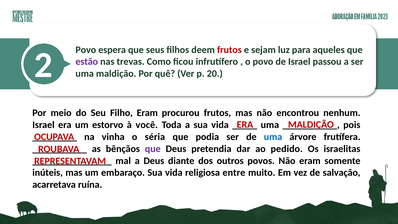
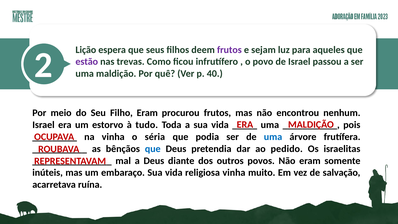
2 Povo: Povo -> Lição (86, 50)
frutos colour: red -> purple (229, 50)
20: 20 -> 40 (215, 74)
você: você -> tudo (147, 125)
que colour: purple -> blue (153, 149)
religiosa entre: entre -> vinha (234, 173)
